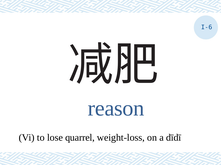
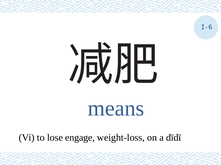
reason: reason -> means (116, 109)
quarrel: quarrel -> engage (80, 138)
